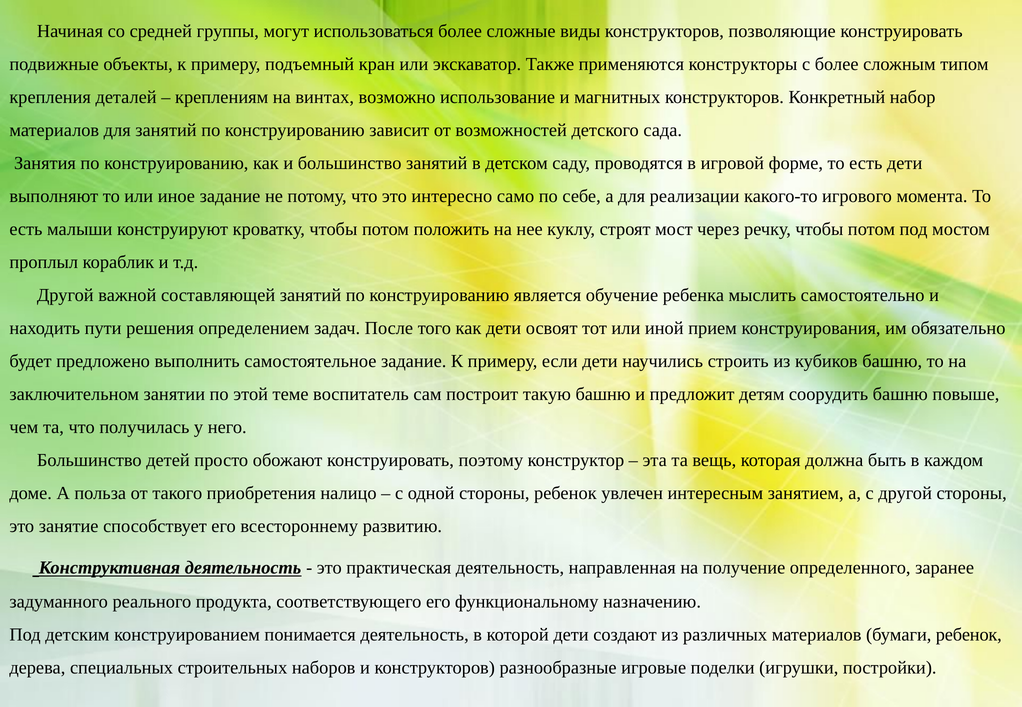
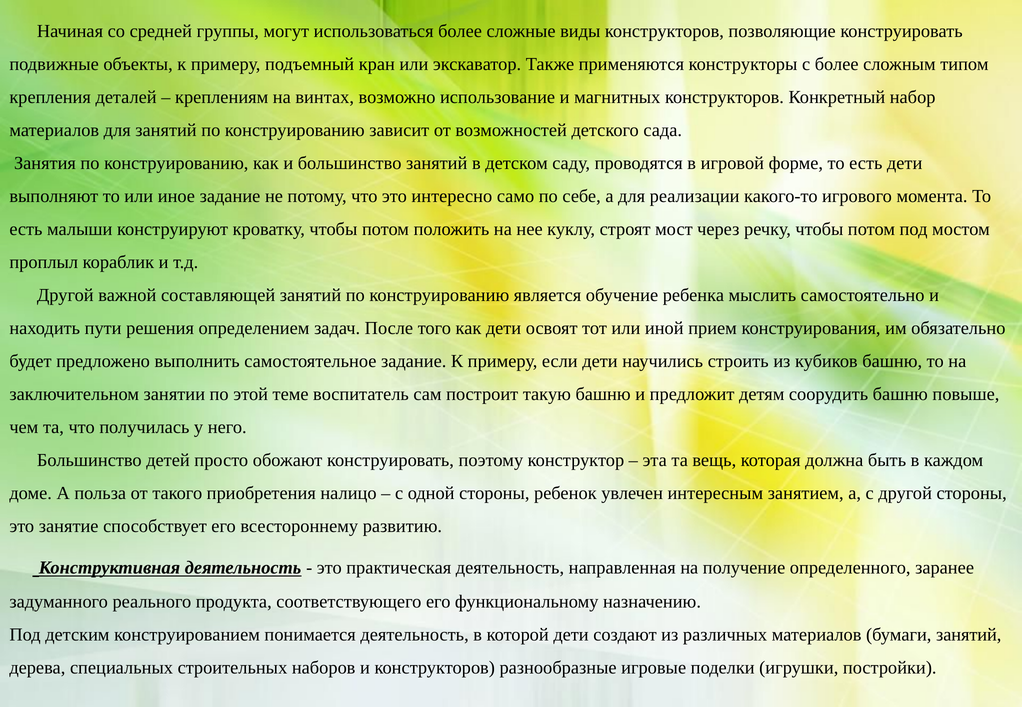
бумаги ребенок: ребенок -> занятий (969, 635)
